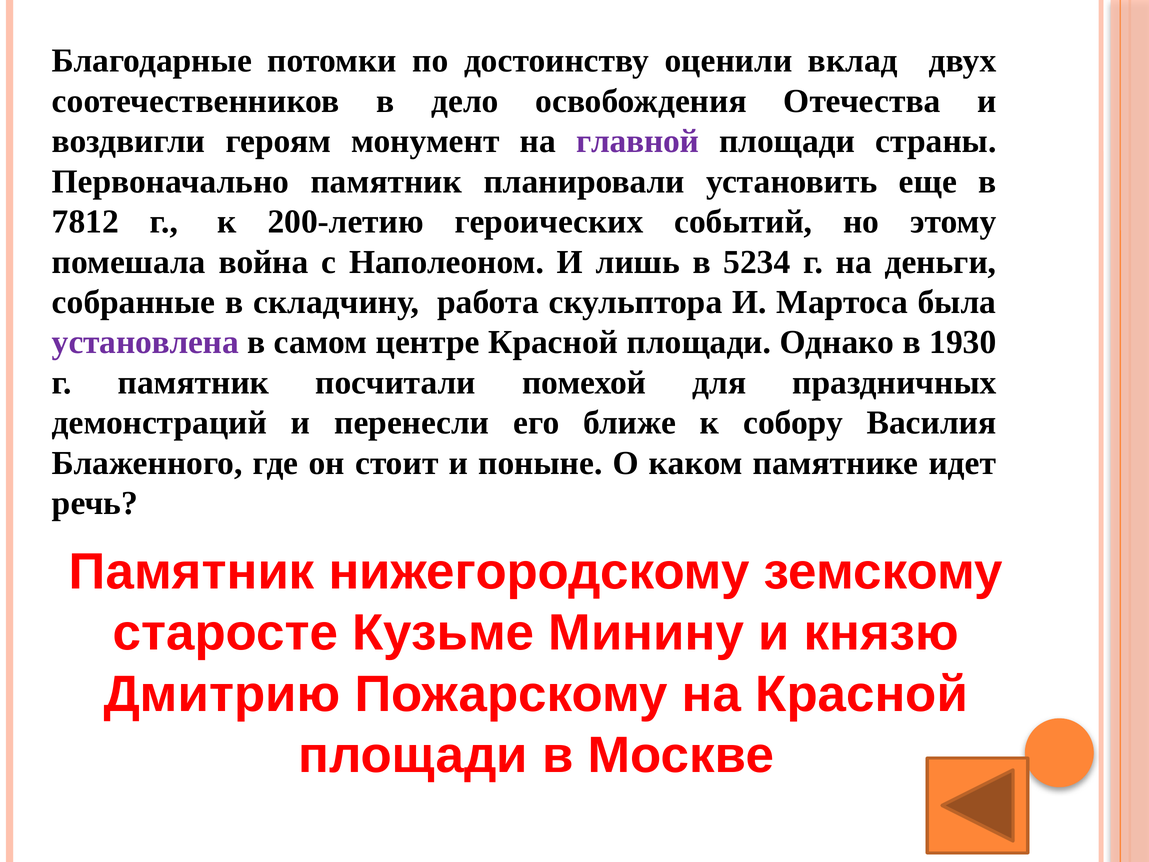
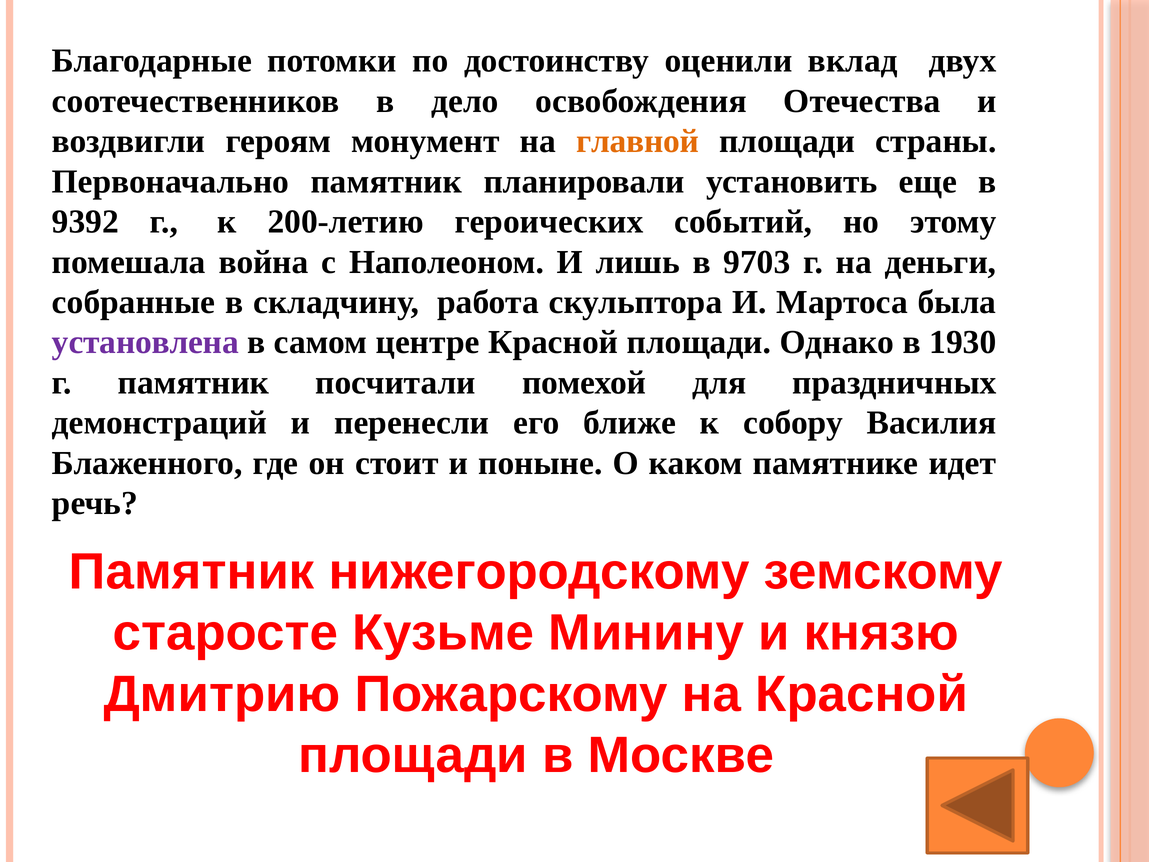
главной colour: purple -> orange (638, 141)
7812: 7812 -> 9392 (85, 222)
5234: 5234 -> 9703 (757, 262)
